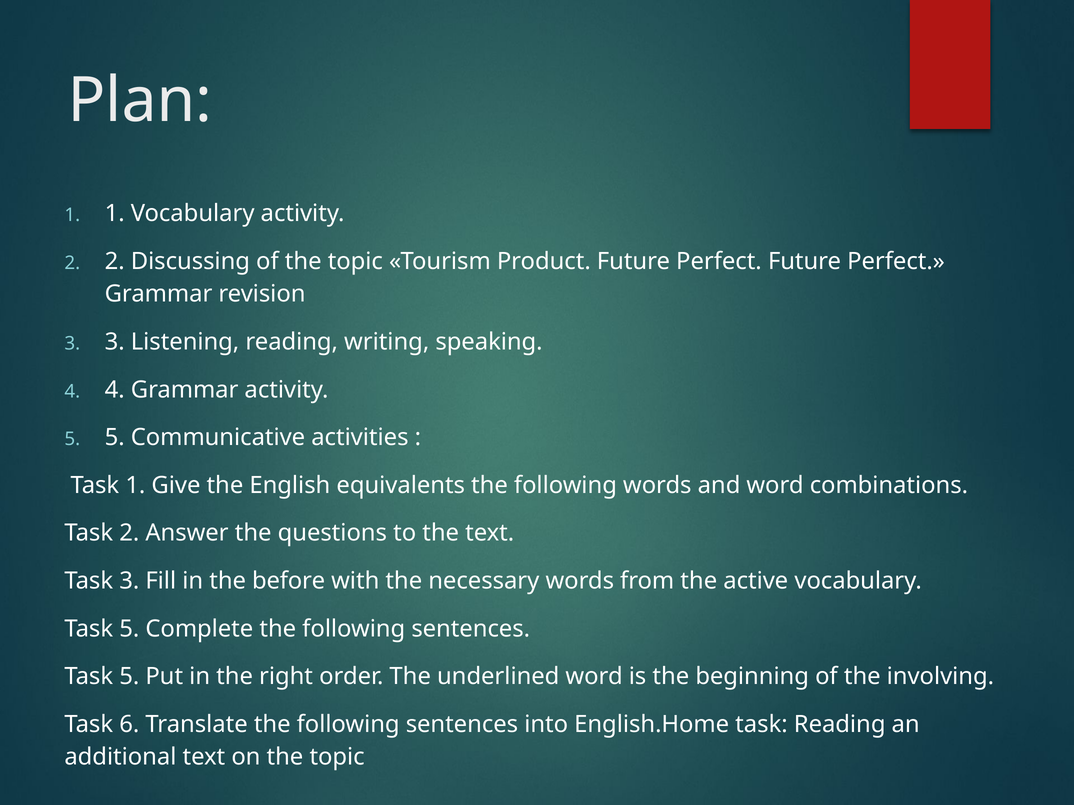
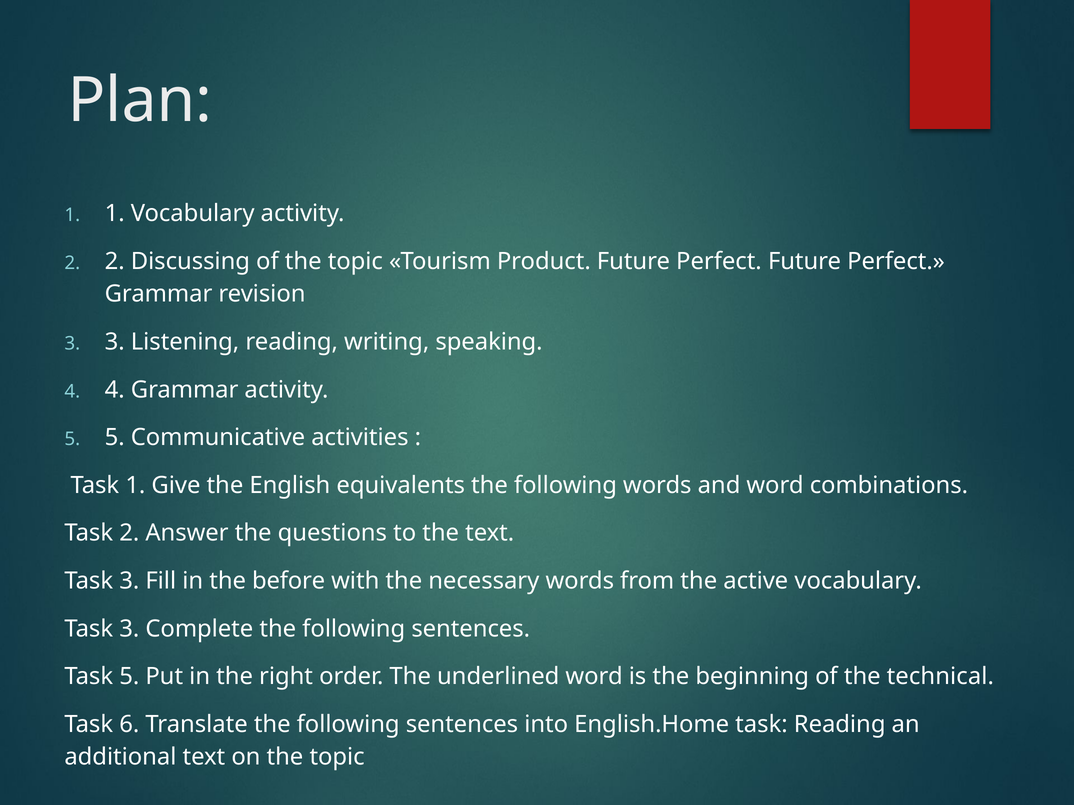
5: 5 -> 3 (129, 629)
involving: involving -> technical (940, 677)
